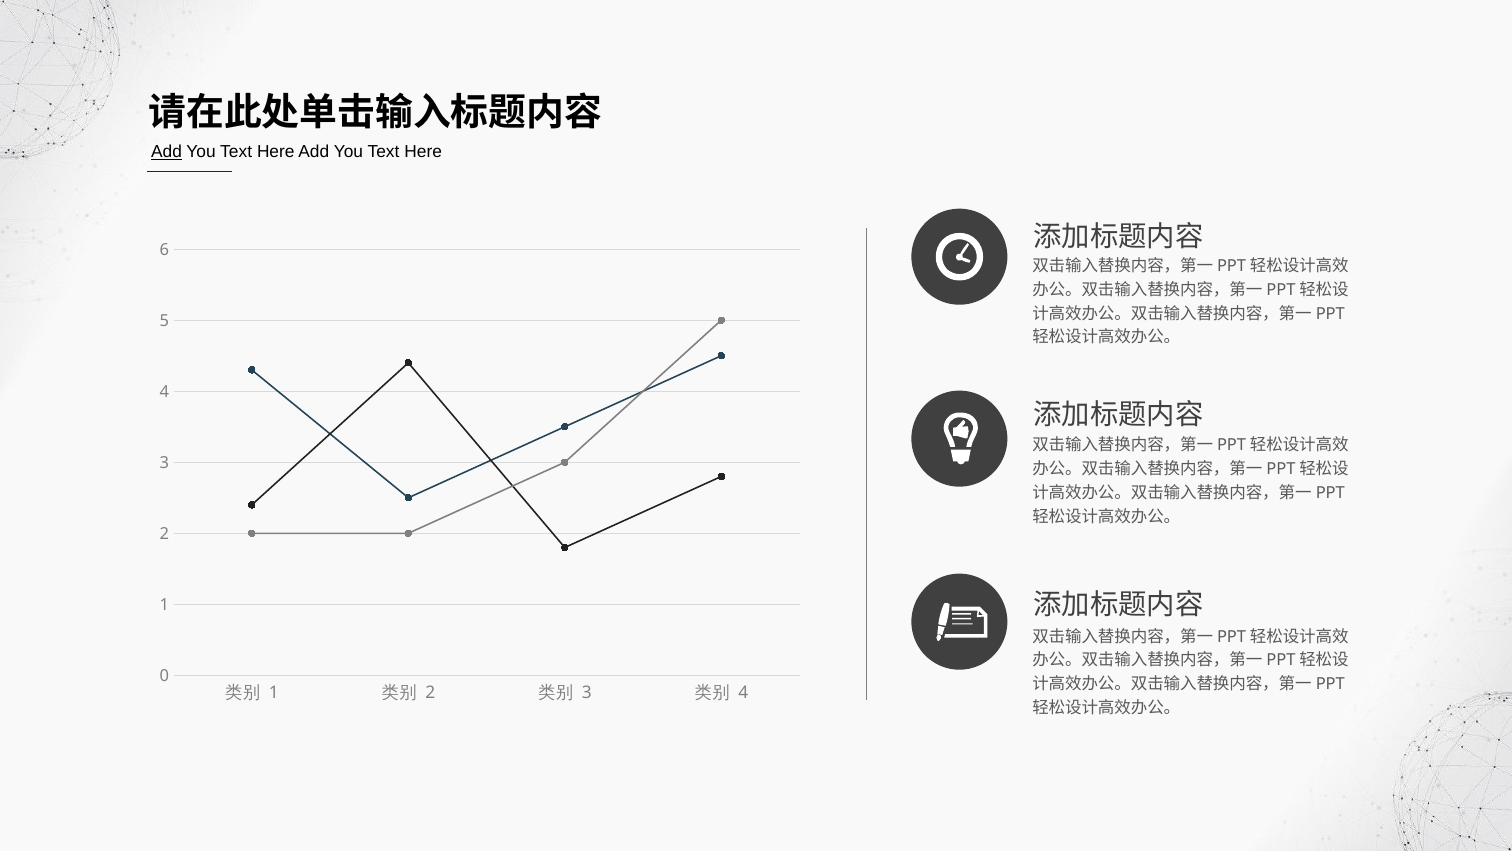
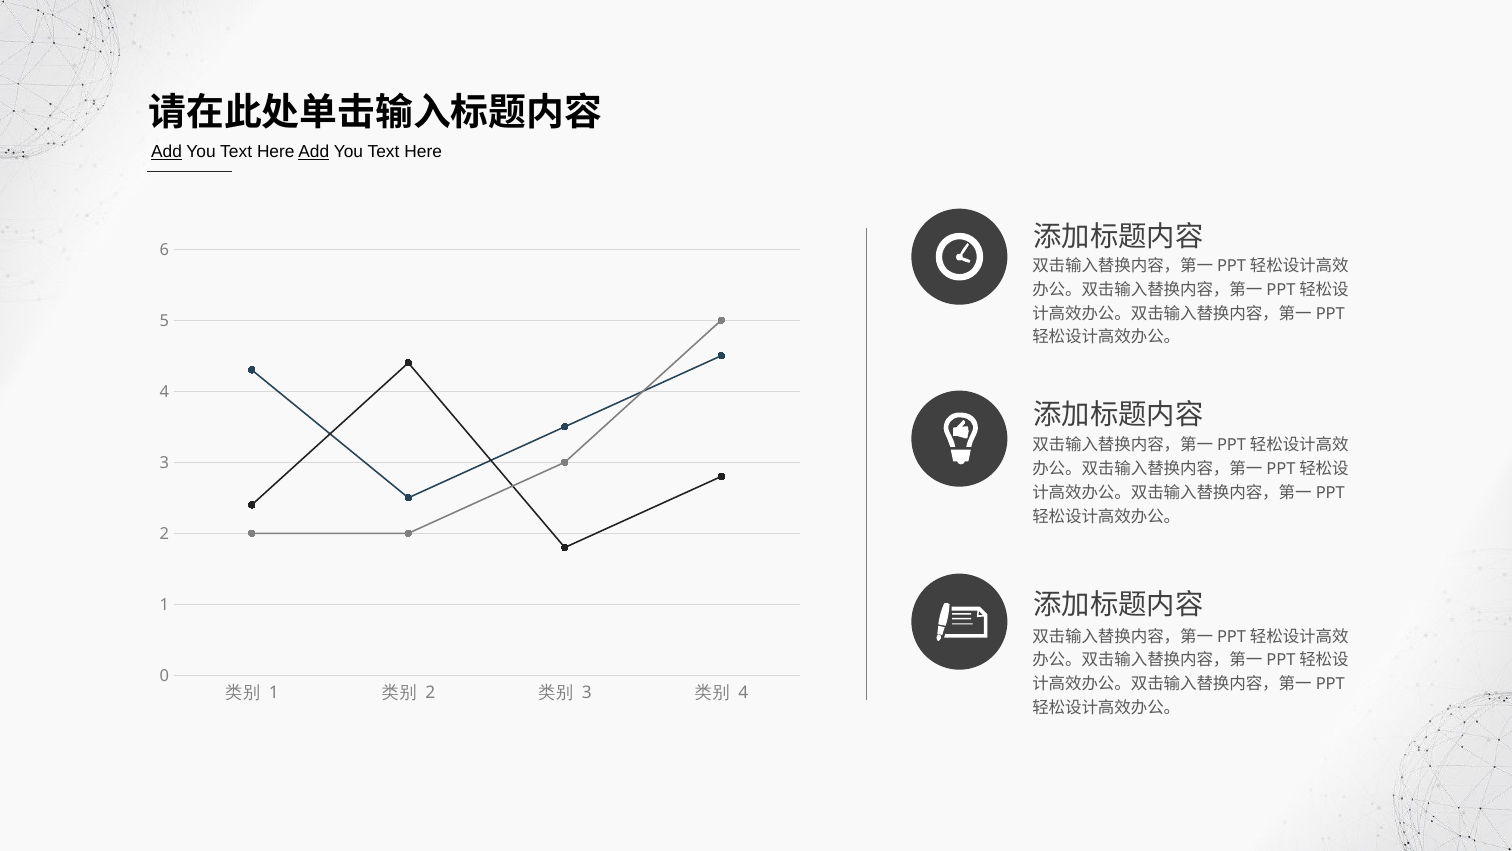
Add underline: none -> present (314, 152)
